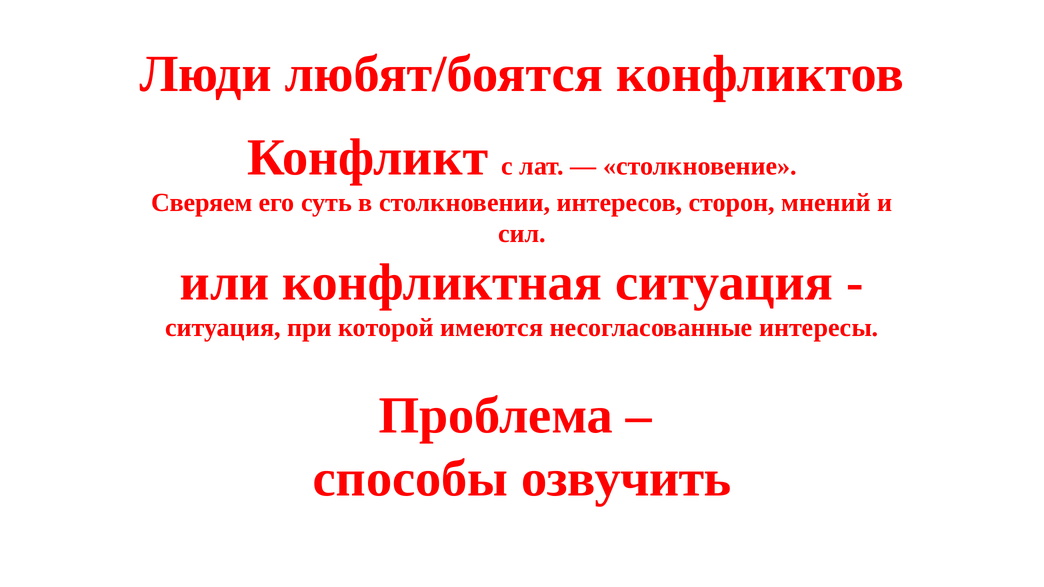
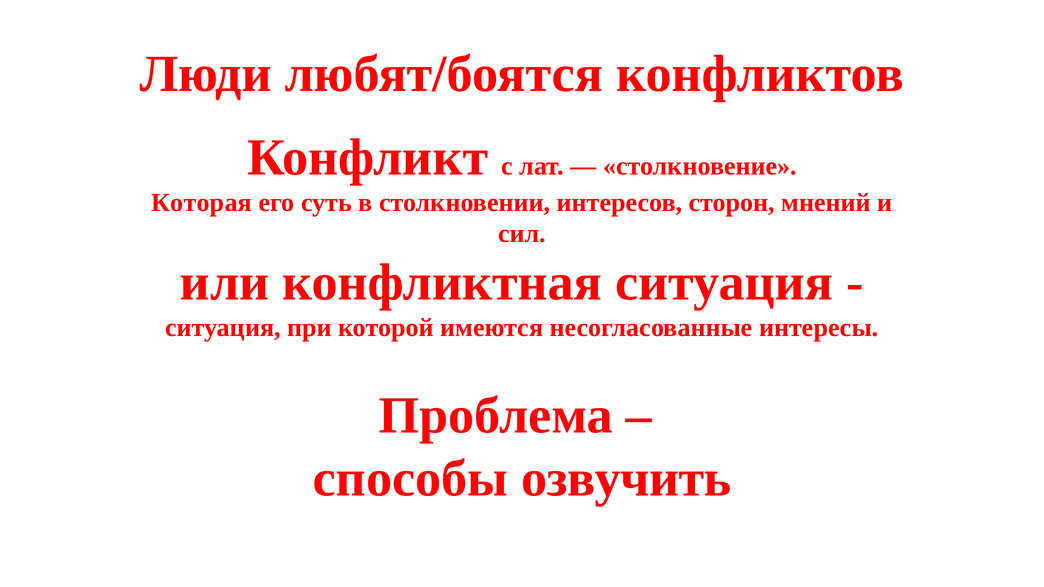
Сверяем: Сверяем -> Которая (202, 203)
